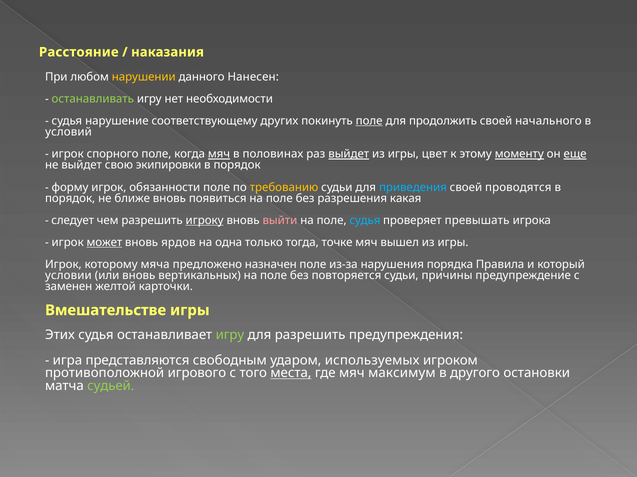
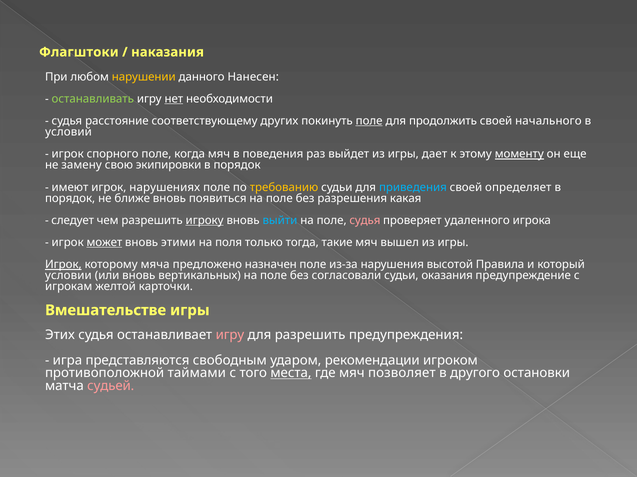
Расстояние: Расстояние -> Флагштоки (79, 52)
нет underline: none -> present (174, 99)
нарушение: нарушение -> расстояние (117, 121)
мяч underline: present -> none (219, 154)
половинах: половинах -> поведения (273, 154)
выйдет underline: present -> none (349, 154)
цвет: цвет -> дает (435, 154)
еще underline: present -> none (575, 154)
не выйдет: выйдет -> замену (82, 165)
форму: форму -> имеют (70, 188)
обязанности: обязанности -> нарушениях (165, 188)
проводятся: проводятся -> определяет (518, 188)
выйти colour: pink -> light blue (280, 221)
судья colour: light blue -> pink (365, 221)
превышать: превышать -> удаленного (477, 221)
ярдов: ярдов -> этими (178, 243)
одна: одна -> поля (229, 243)
точке: точке -> такие (337, 243)
Игрок underline: none -> present (63, 265)
порядка: порядка -> высотой (450, 265)
повторяется: повторяется -> согласовали (346, 276)
причины: причины -> оказания (447, 276)
заменен: заменен -> игрокам (69, 287)
игру colour: light green -> pink (230, 335)
используемых: используемых -> рекомендации (372, 361)
игрового: игрового -> таймами (197, 374)
максимум: максимум -> позволяет (402, 374)
судьей colour: light green -> pink (111, 386)
